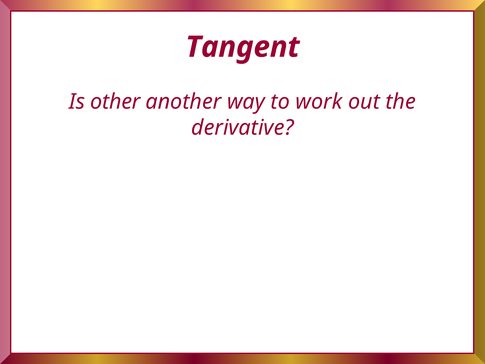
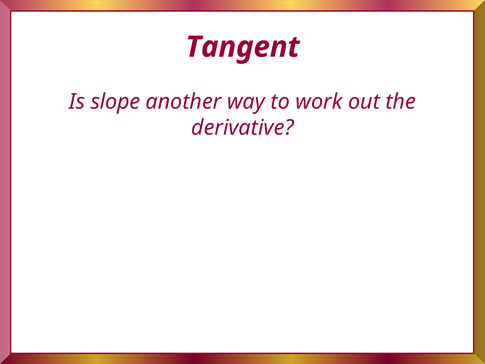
other: other -> slope (115, 102)
